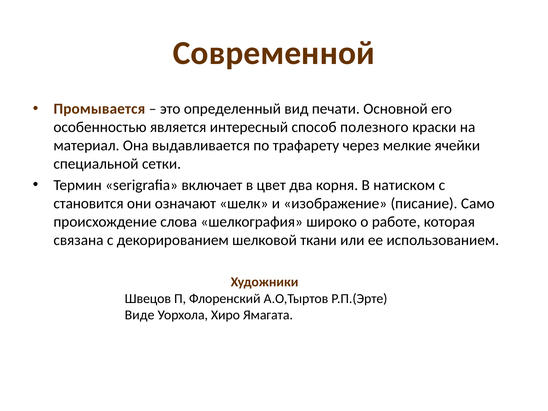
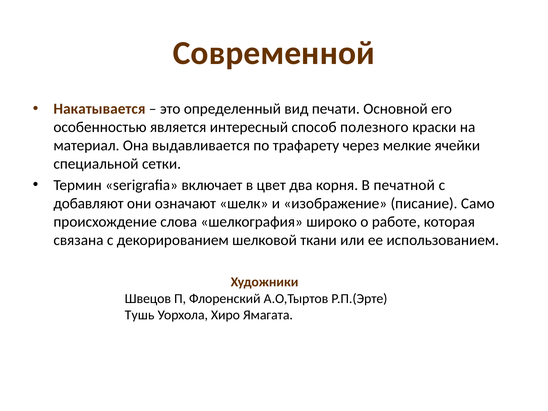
Промывается: Промывается -> Накатывается (99, 109)
натиском: натиском -> печатной (404, 185)
становится: становится -> добавляют (89, 203)
Виде: Виде -> Тушь (140, 315)
